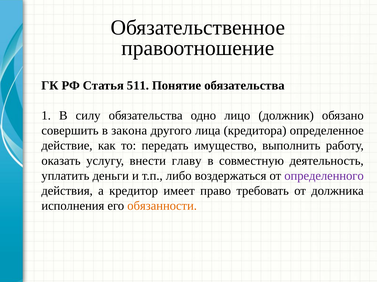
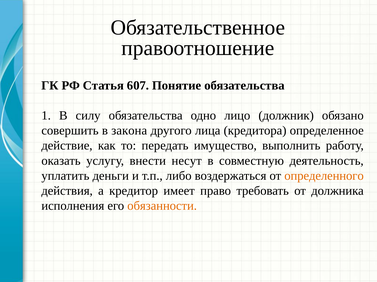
511: 511 -> 607 (138, 86)
главу: главу -> несут (187, 161)
определенного colour: purple -> orange (324, 176)
